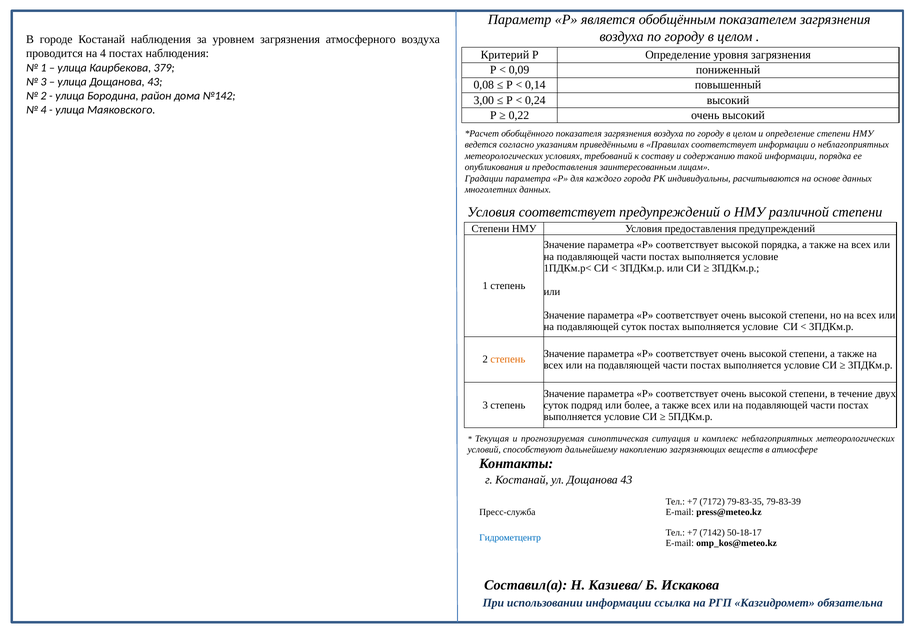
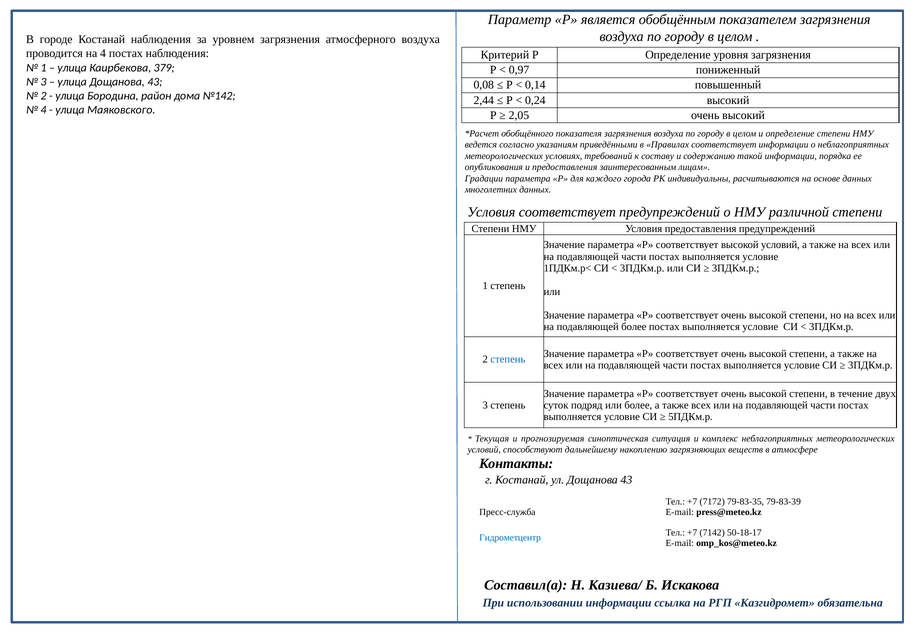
0,09: 0,09 -> 0,97 (519, 70)
3,00: 3,00 -> 2,44 (484, 100)
0,22: 0,22 -> 2,05 (519, 115)
высокой порядка: порядка -> условий (780, 245)
подавляющей суток: суток -> более (634, 327)
степень colour: orange -> blue (508, 360)
